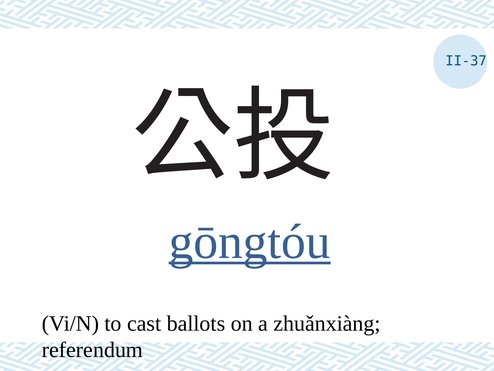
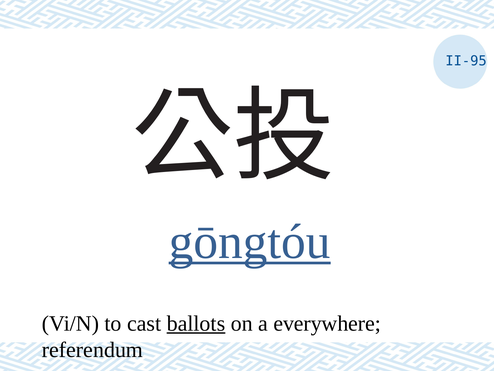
II-37: II-37 -> II-95 (466, 61)
ballots underline: none -> present (196, 323)
zhuǎnxiàng: zhuǎnxiàng -> everywhere (327, 323)
